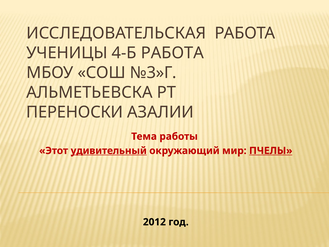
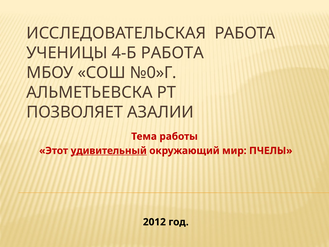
№3»Г: №3»Г -> №0»Г (153, 73)
ПЕРЕНОСКИ: ПЕРЕНОСКИ -> ПОЗВОЛЯЕТ (75, 112)
ПЧЕЛЫ underline: present -> none (271, 151)
